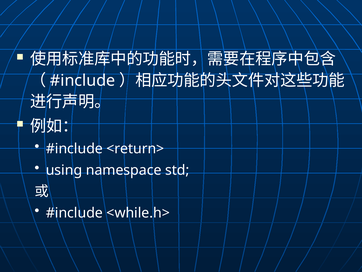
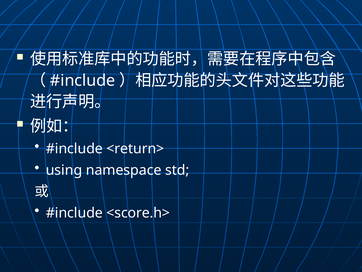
<while.h>: <while.h> -> <score.h> (138, 213)
